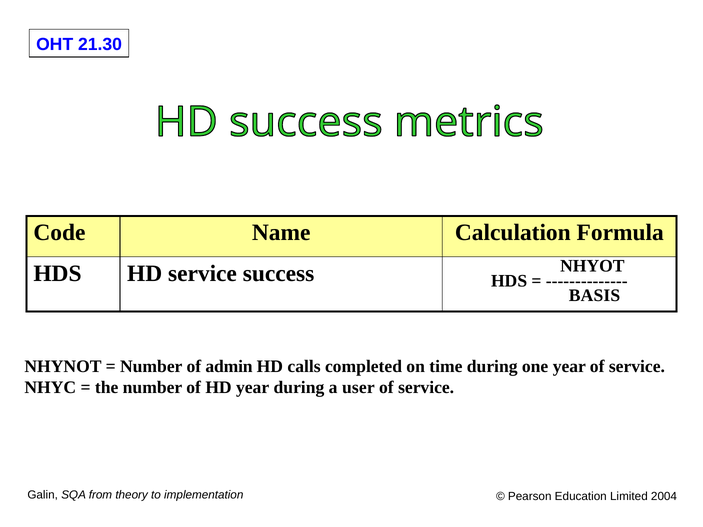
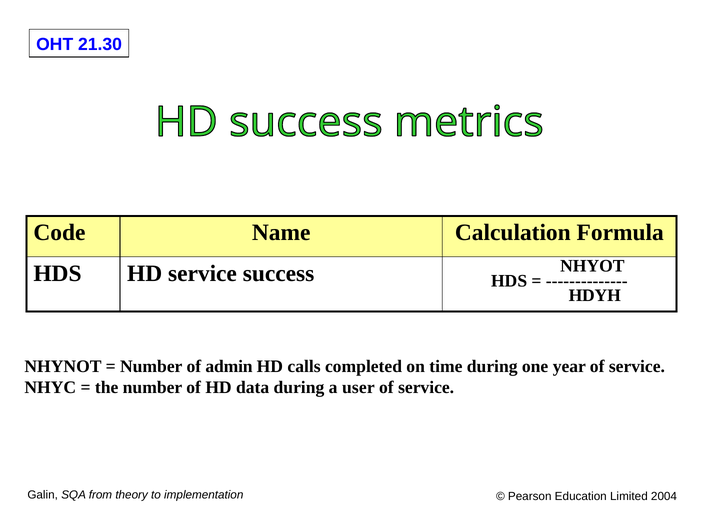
BASIS: BASIS -> HDYH (595, 295)
HD year: year -> data (253, 388)
